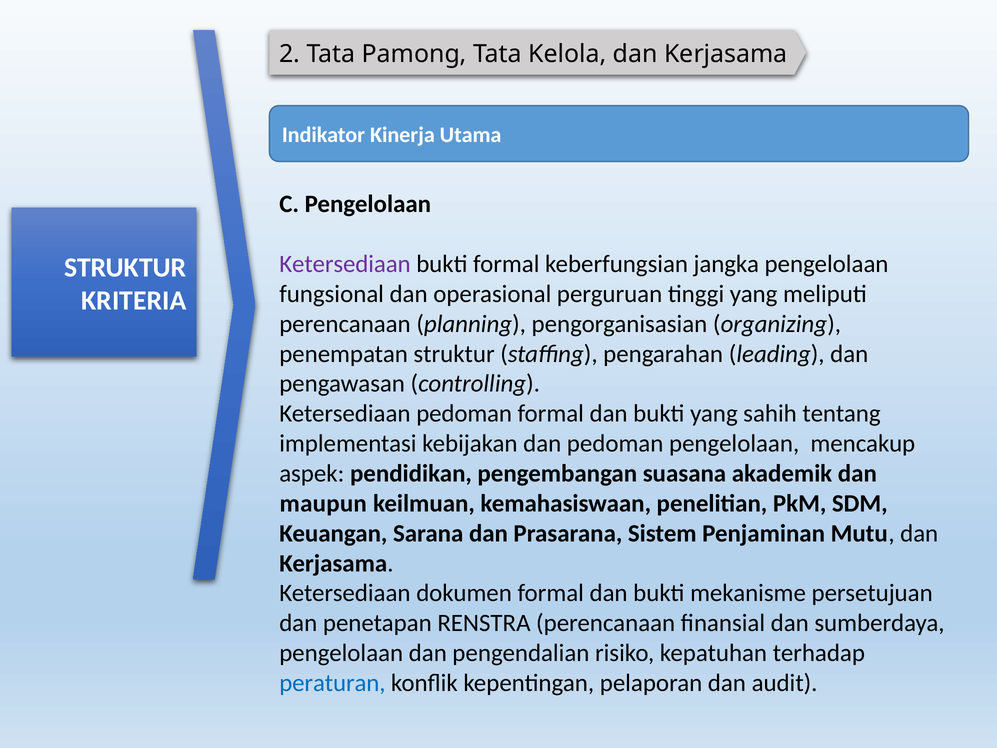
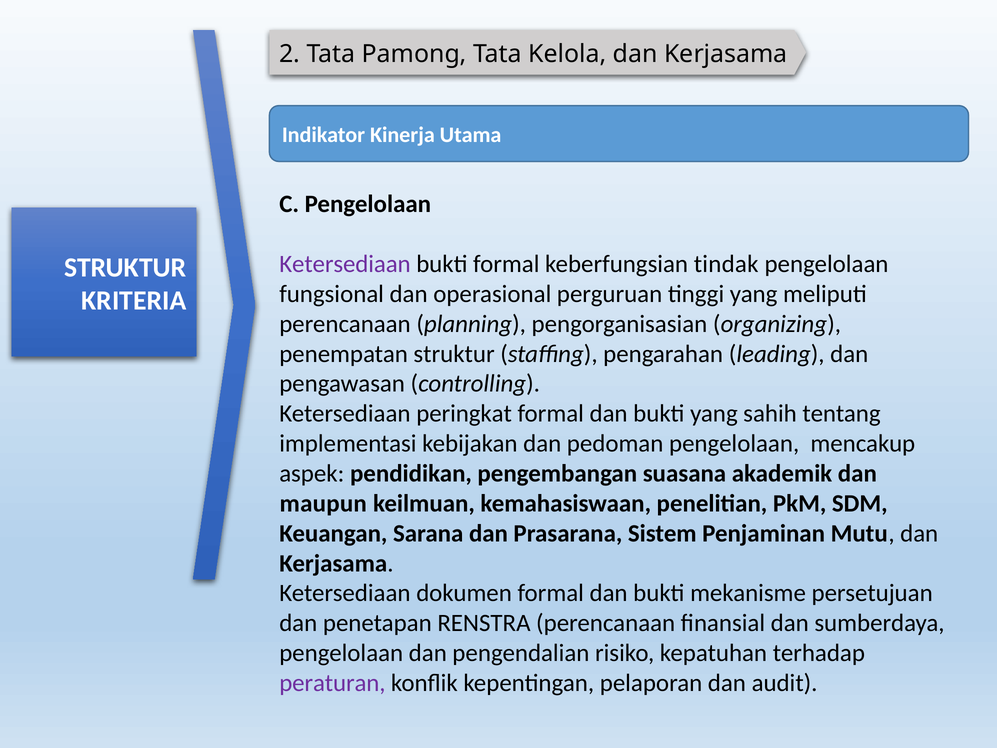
jangka: jangka -> tindak (726, 264)
Ketersediaan pedoman: pedoman -> peringkat (464, 414)
peraturan colour: blue -> purple (332, 683)
